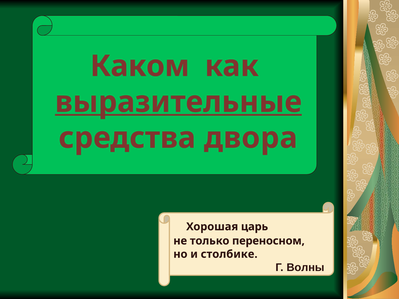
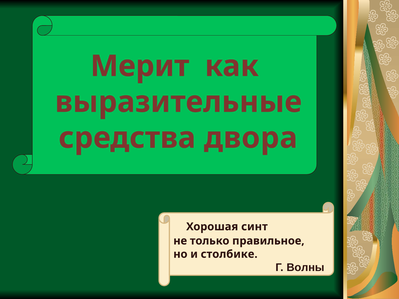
Каком: Каком -> Мерит (140, 66)
выразительные underline: present -> none (178, 102)
царь: царь -> синт (254, 227)
переносном: переносном -> правильное (268, 241)
